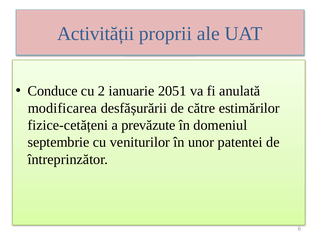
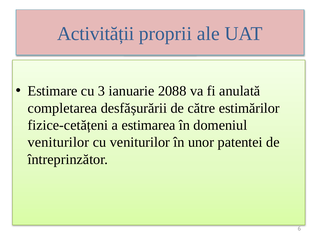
Conduce: Conduce -> Estimare (53, 91)
2: 2 -> 3 (102, 91)
2051: 2051 -> 2088 (172, 91)
modificarea: modificarea -> completarea (62, 108)
prevăzute: prevăzute -> estimarea (148, 125)
septembrie: septembrie -> veniturilor (58, 142)
